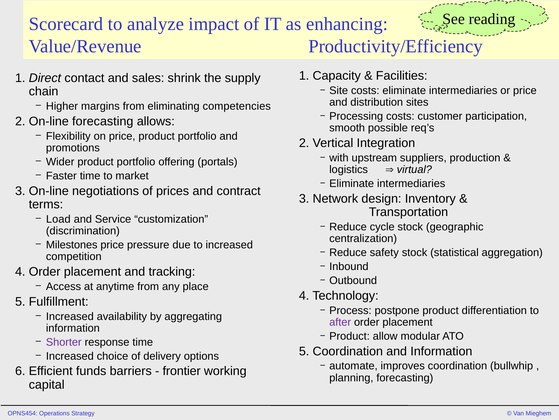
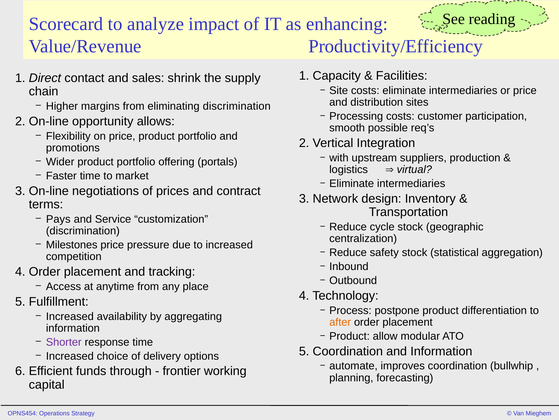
eliminating competencies: competencies -> discrimination (237, 106)
On-line forecasting: forecasting -> opportunity (103, 121)
Load: Load -> Pays (58, 219)
after colour: purple -> orange (340, 322)
barriers: barriers -> through (131, 371)
